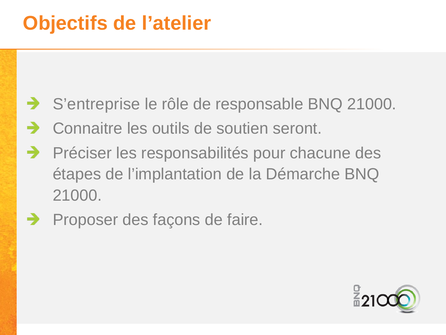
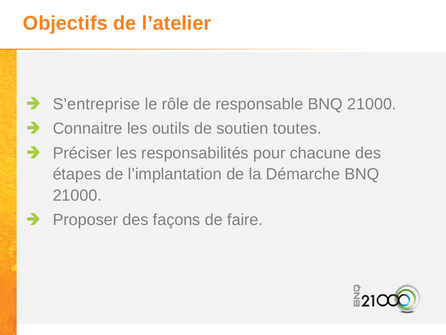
seront: seront -> toutes (297, 128)
